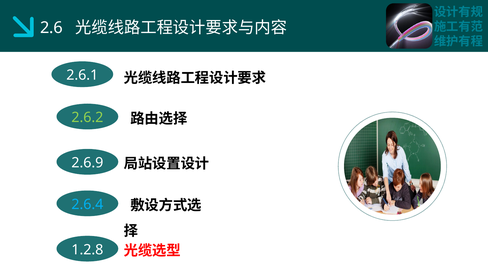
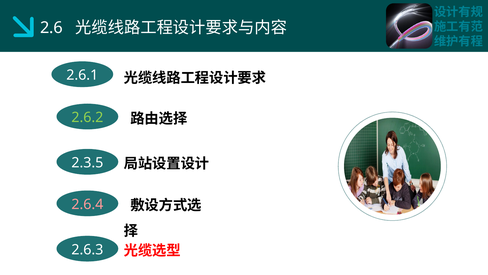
2.6.9: 2.6.9 -> 2.3.5 (87, 162)
2.6.4 colour: light blue -> pink (87, 204)
1.2.8: 1.2.8 -> 2.6.3 (87, 249)
